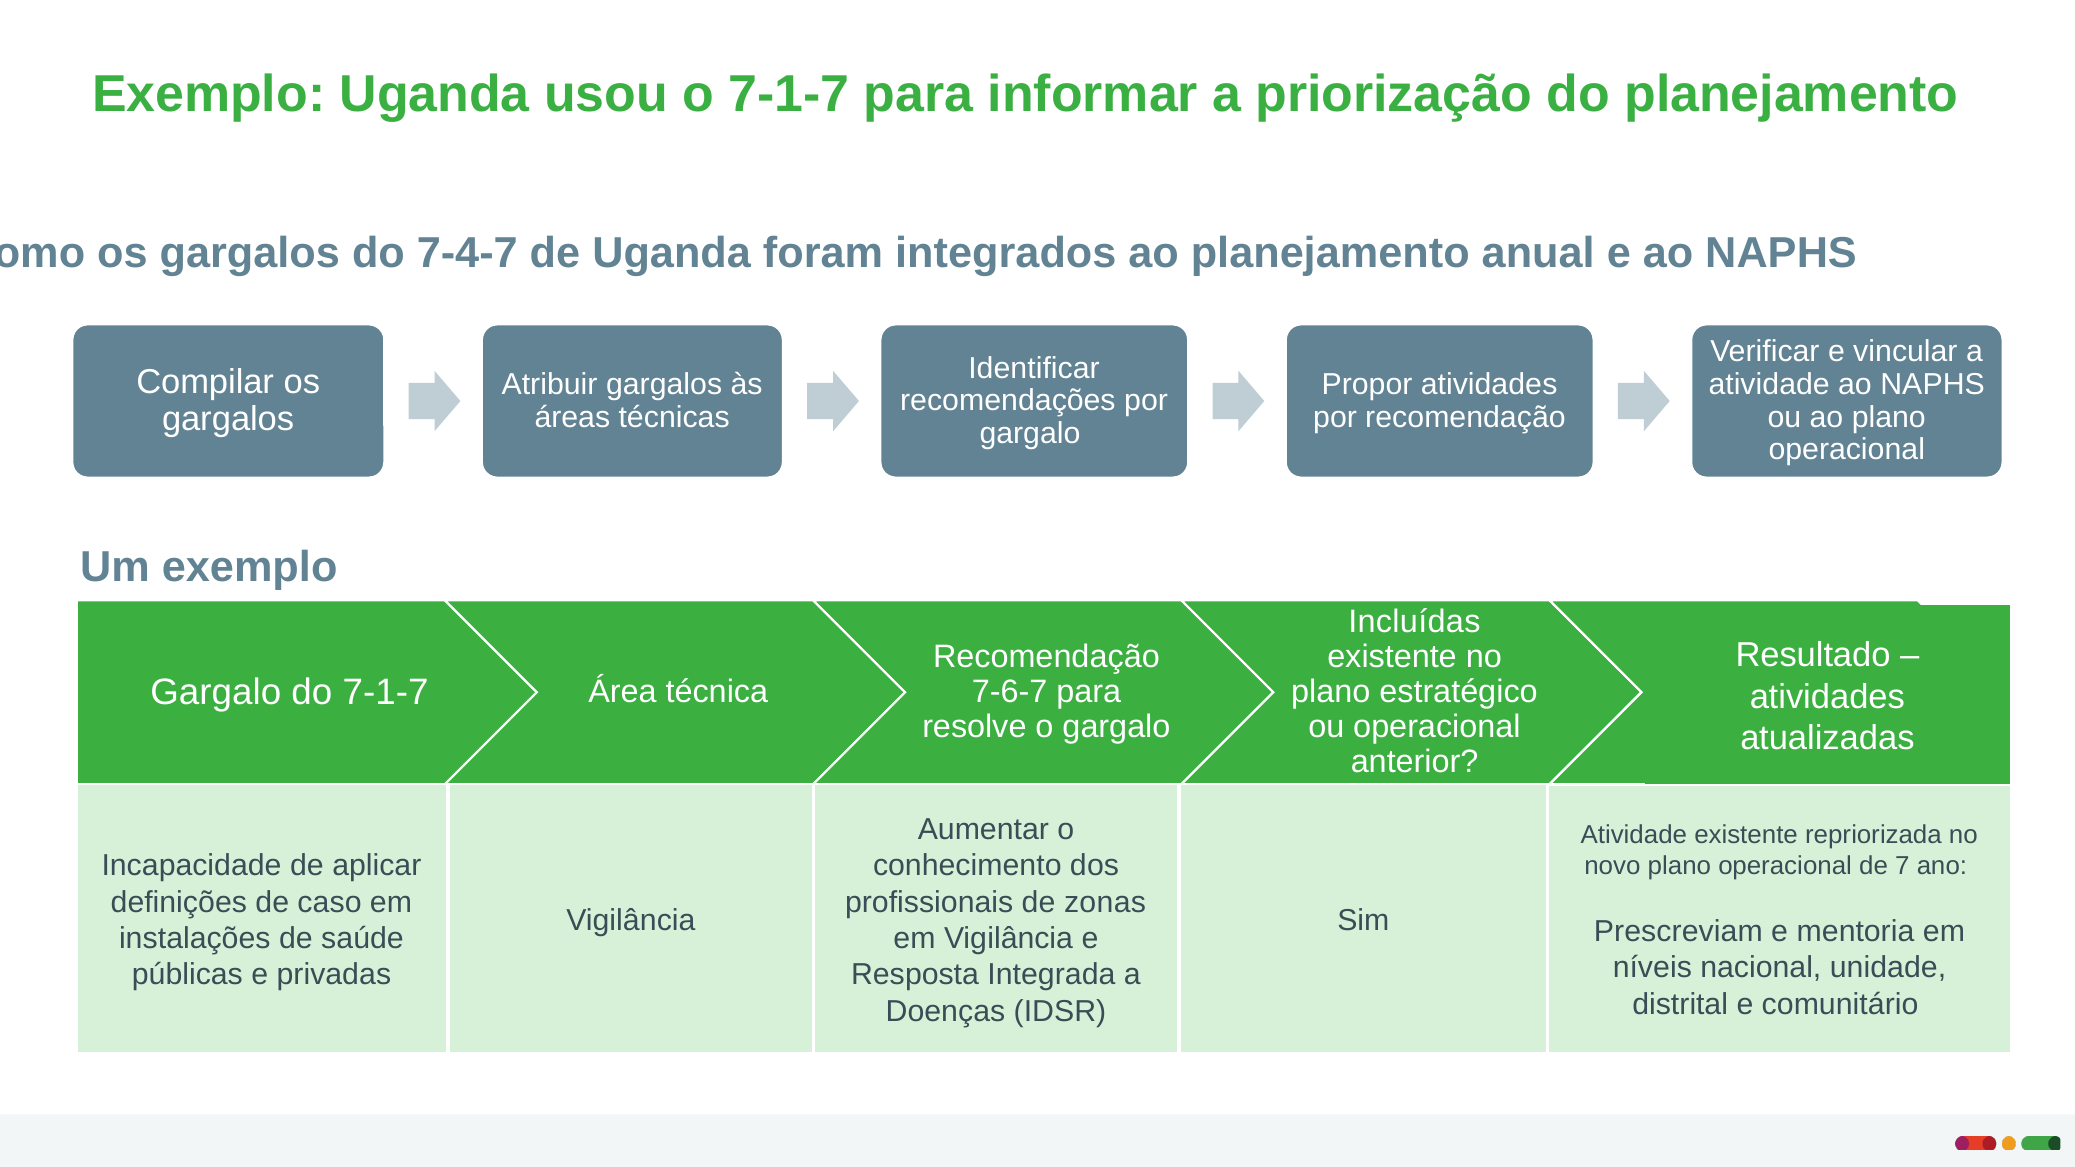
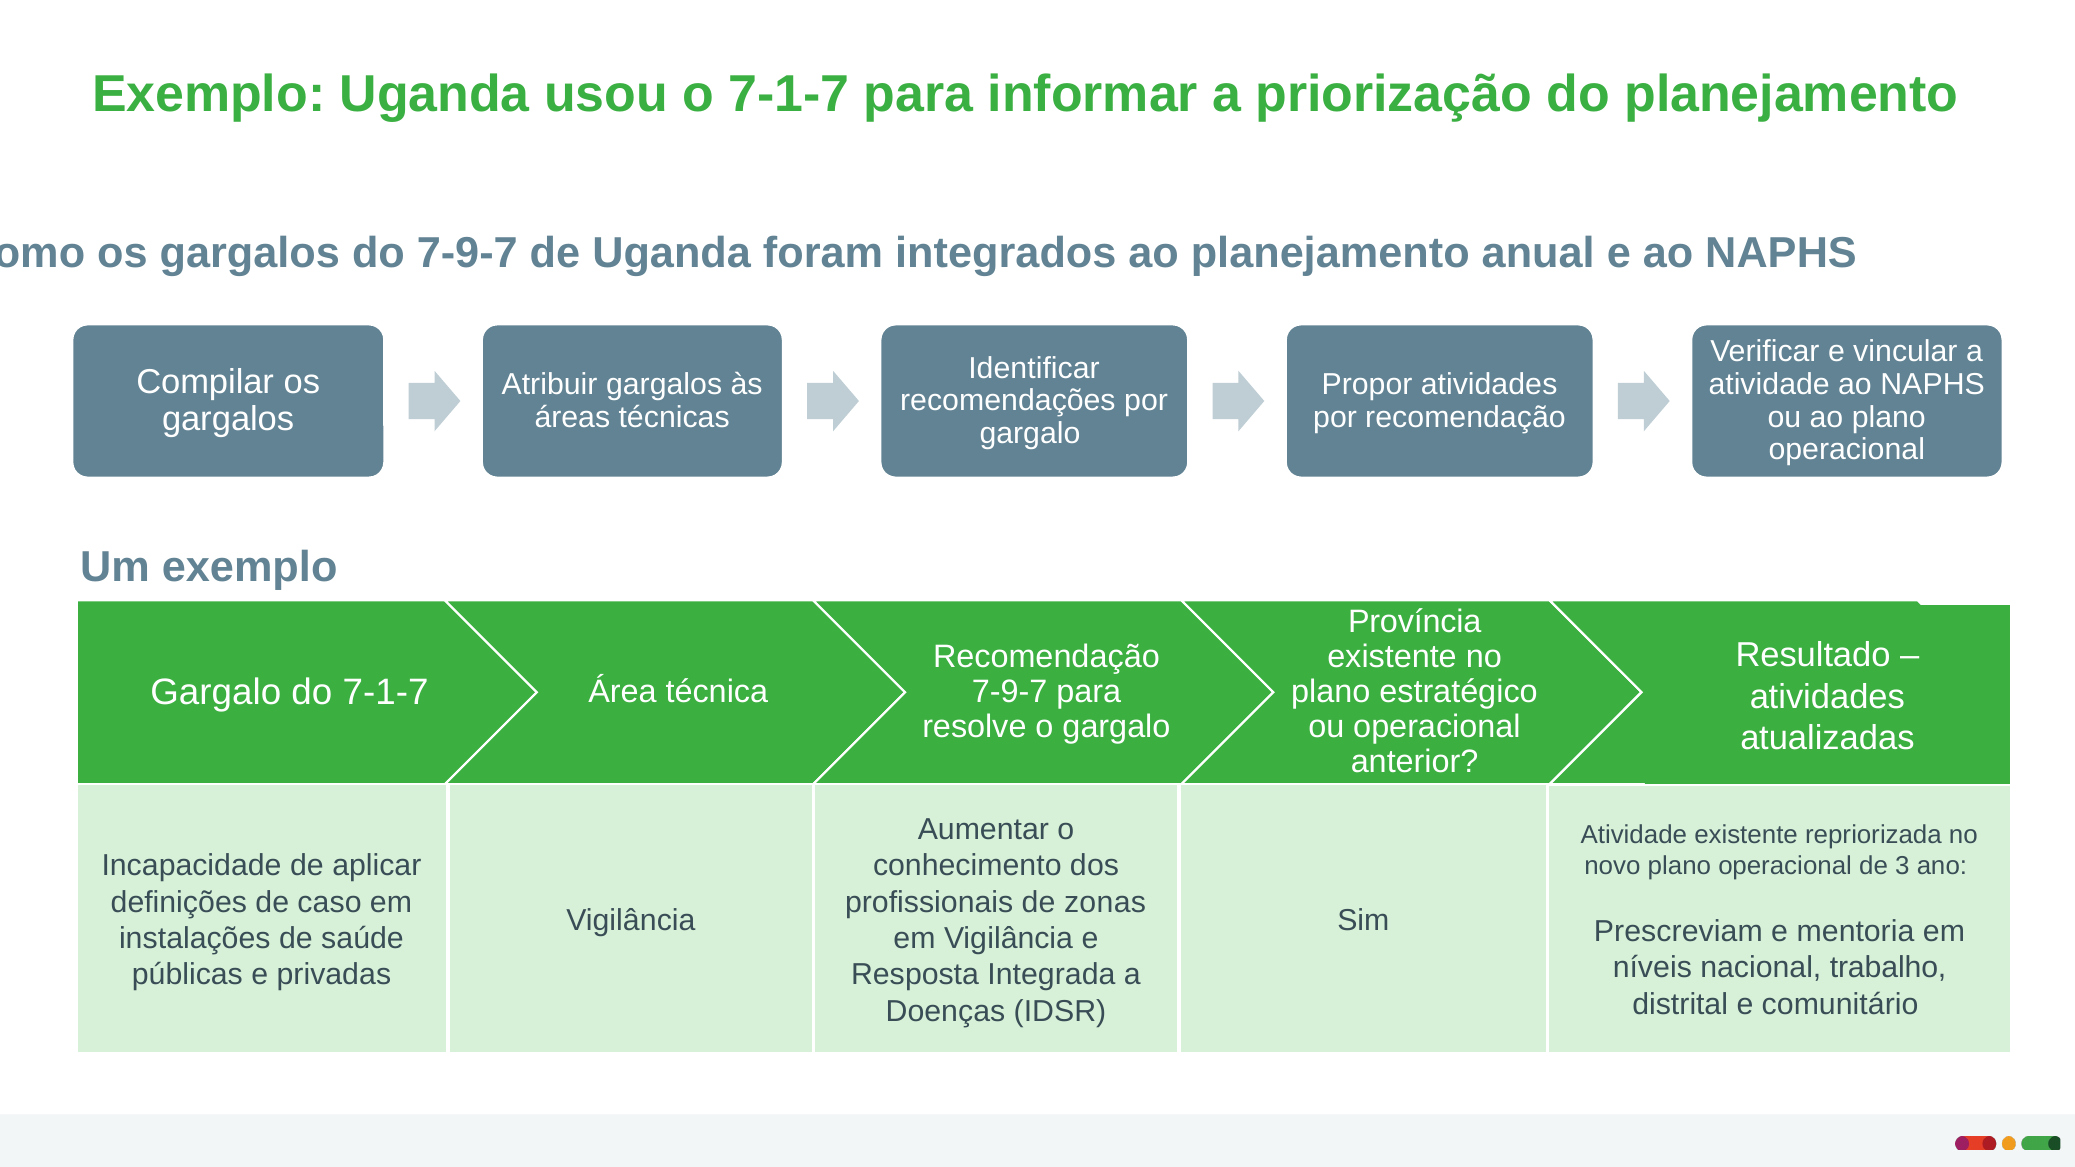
do 7-4-7: 7-4-7 -> 7-9-7 (467, 253)
Incluídas: Incluídas -> Província (1415, 622)
7-6-7: 7-6-7 -> 7-9-7 (1010, 692)
7: 7 -> 3 (1902, 866)
unidade: unidade -> trabalho (1888, 968)
